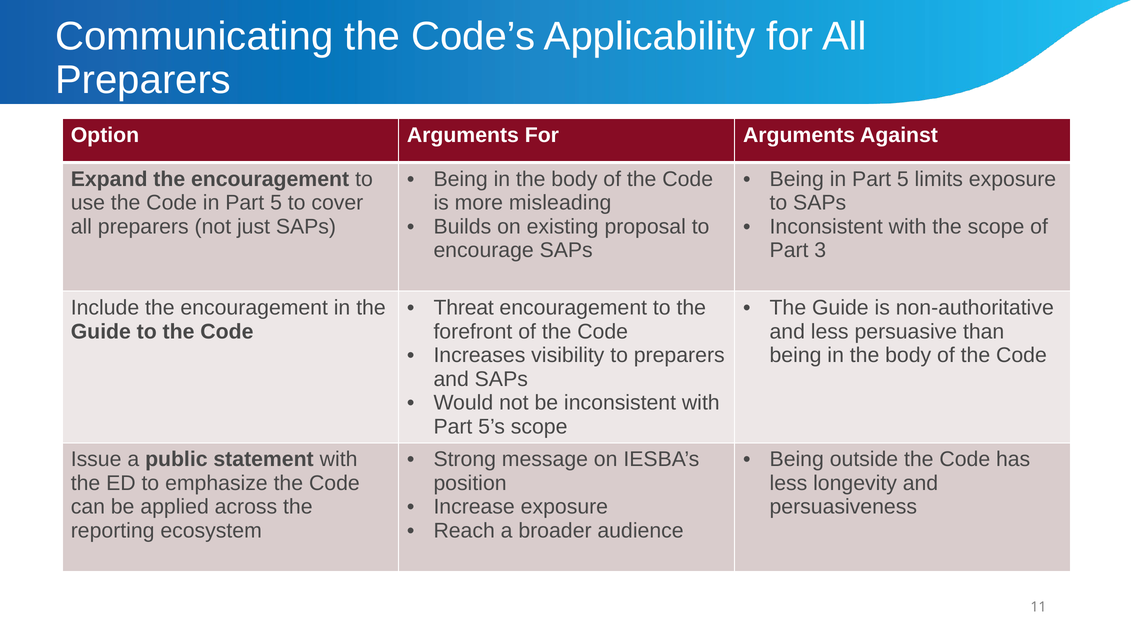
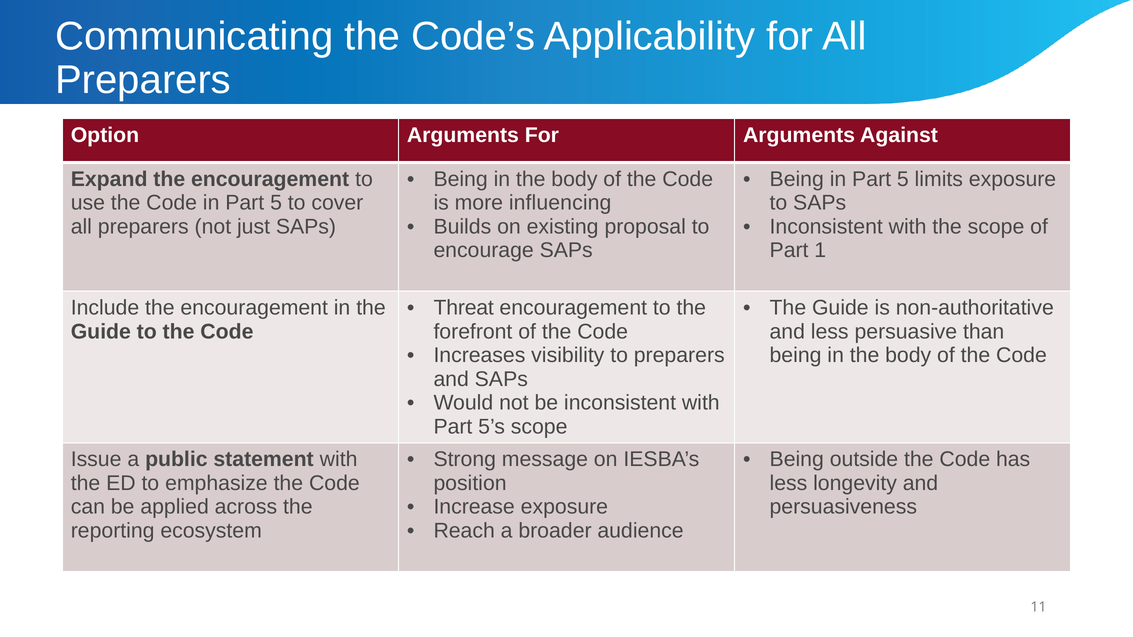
misleading: misleading -> influencing (560, 203)
3: 3 -> 1 (820, 251)
